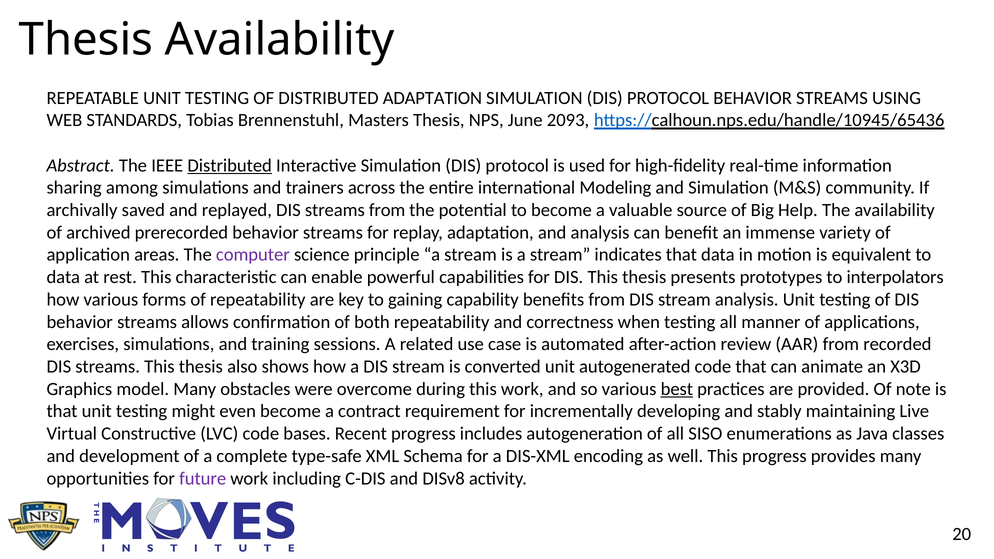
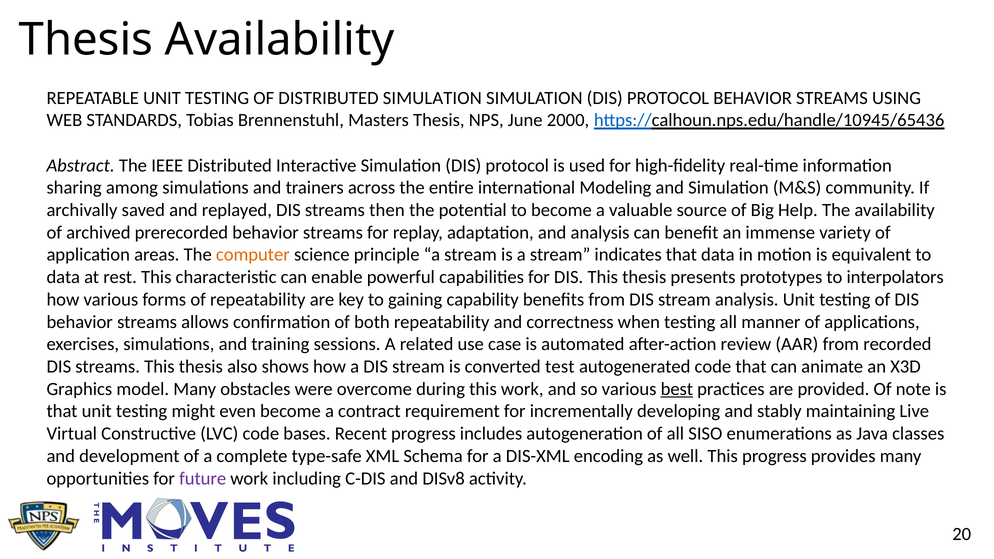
DISTRIBUTED ADAPTATION: ADAPTATION -> SIMULATION (432, 98)
2093: 2093 -> 2000 (568, 120)
Distributed underline: present -> none (230, 165)
streams from: from -> then (387, 210)
computer colour: purple -> orange (253, 255)
converted unit: unit -> test (560, 367)
